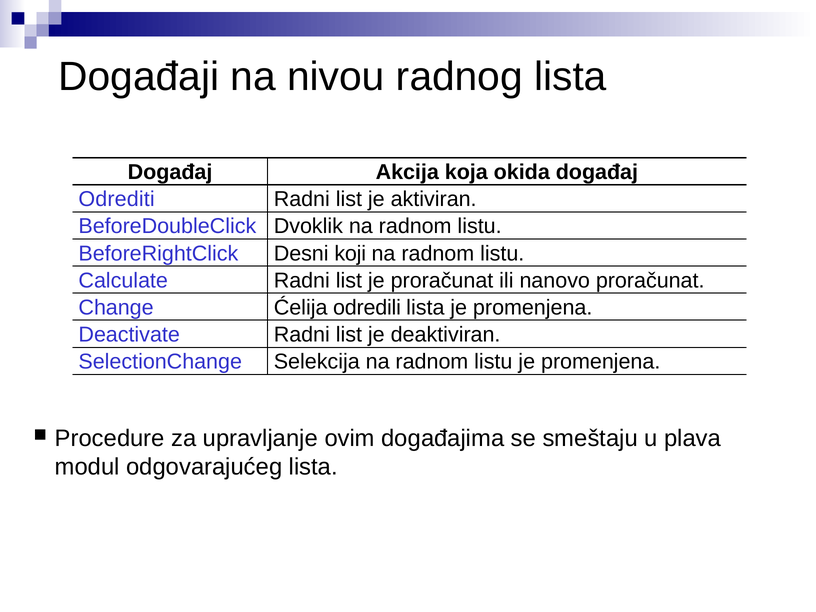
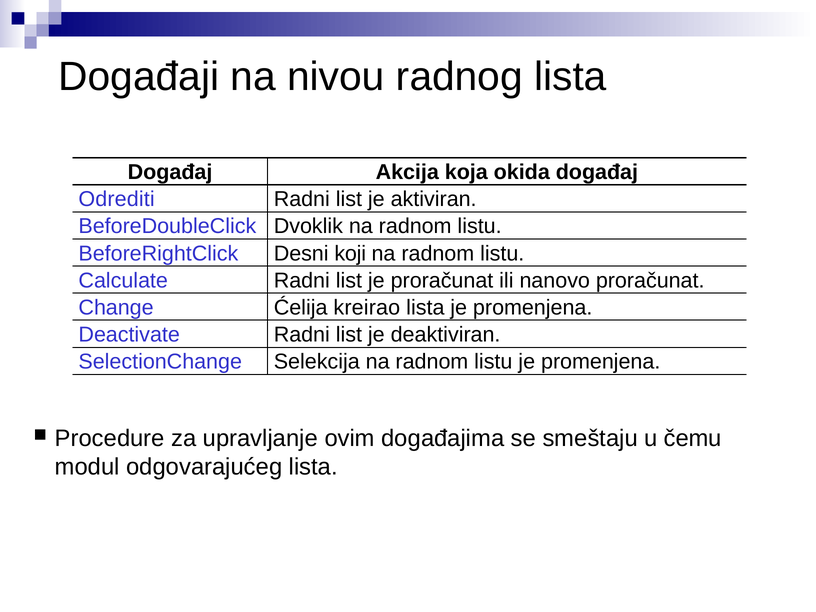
odredili: odredili -> kreirao (367, 308)
plava: plava -> čemu (693, 439)
